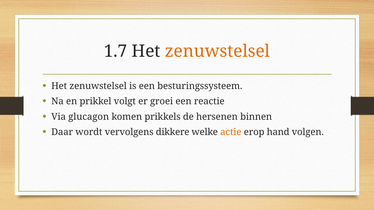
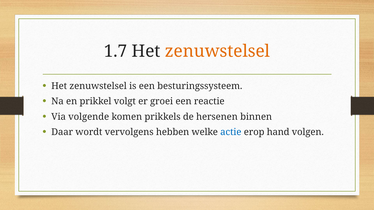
glucagon: glucagon -> volgende (89, 117)
dikkere: dikkere -> hebben (173, 132)
actie colour: orange -> blue (231, 132)
